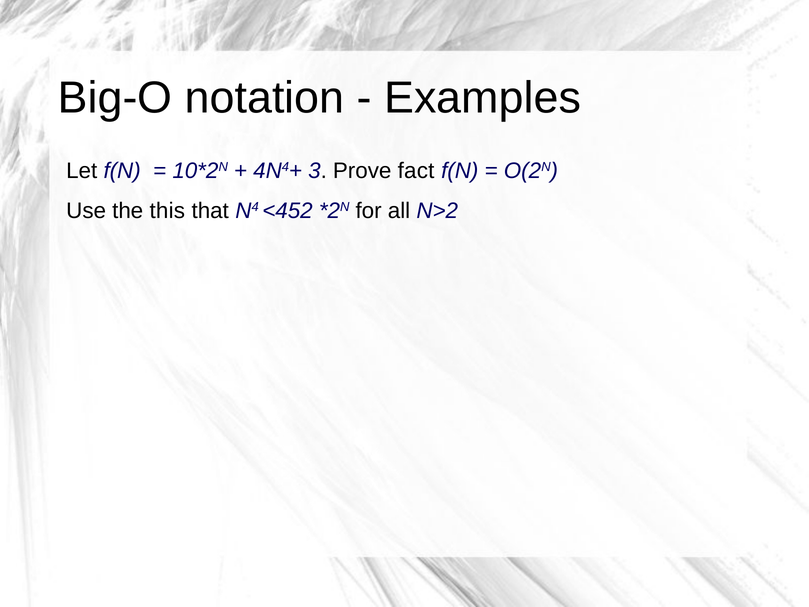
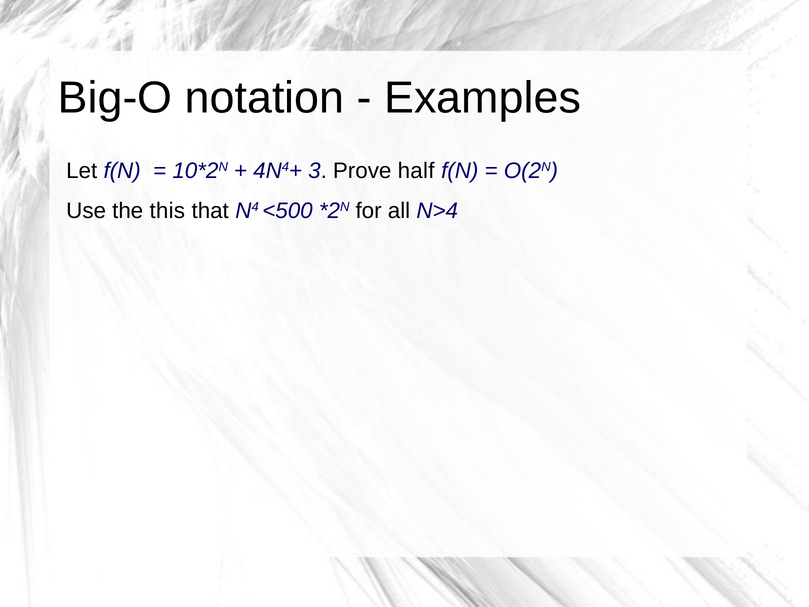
fact: fact -> half (416, 171)
<452: <452 -> <500 (288, 211)
N>2: N>2 -> N>4 (437, 211)
